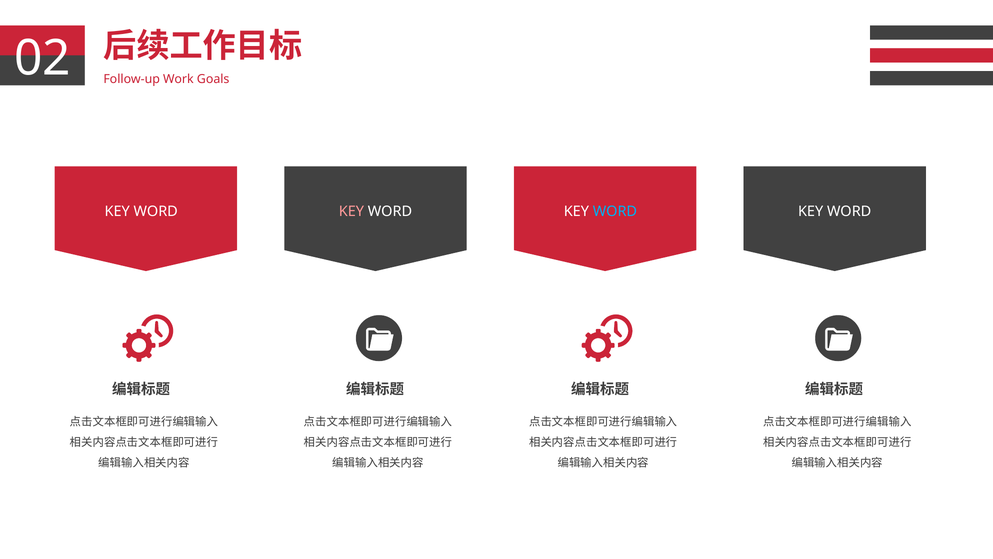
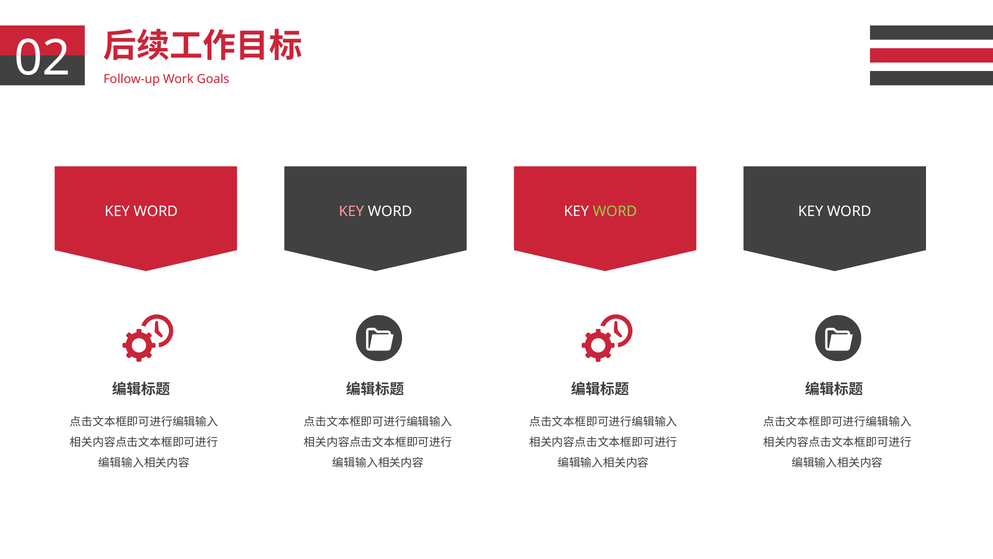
WORD colour: light blue -> light green (615, 211)
